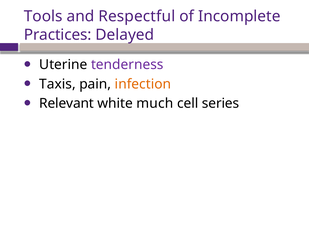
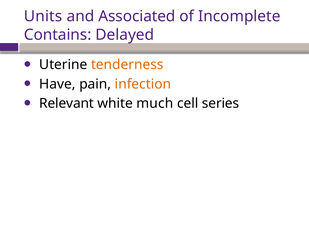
Tools: Tools -> Units (43, 16)
Respectful: Respectful -> Associated (137, 16)
Practices: Practices -> Contains (58, 35)
tenderness colour: purple -> orange (127, 65)
Taxis: Taxis -> Have (57, 84)
